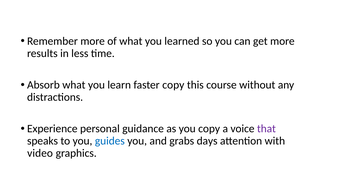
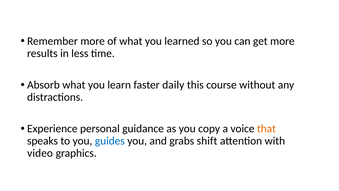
faster copy: copy -> daily (173, 85)
that colour: purple -> orange (266, 128)
days: days -> shift (207, 141)
